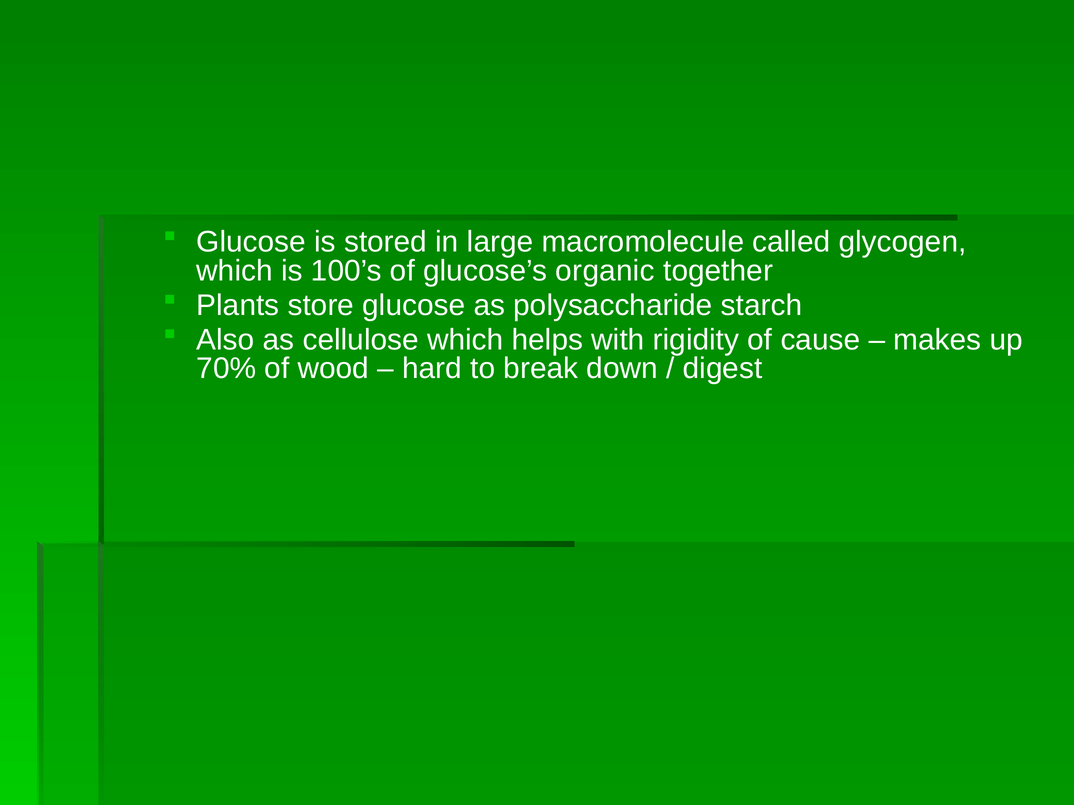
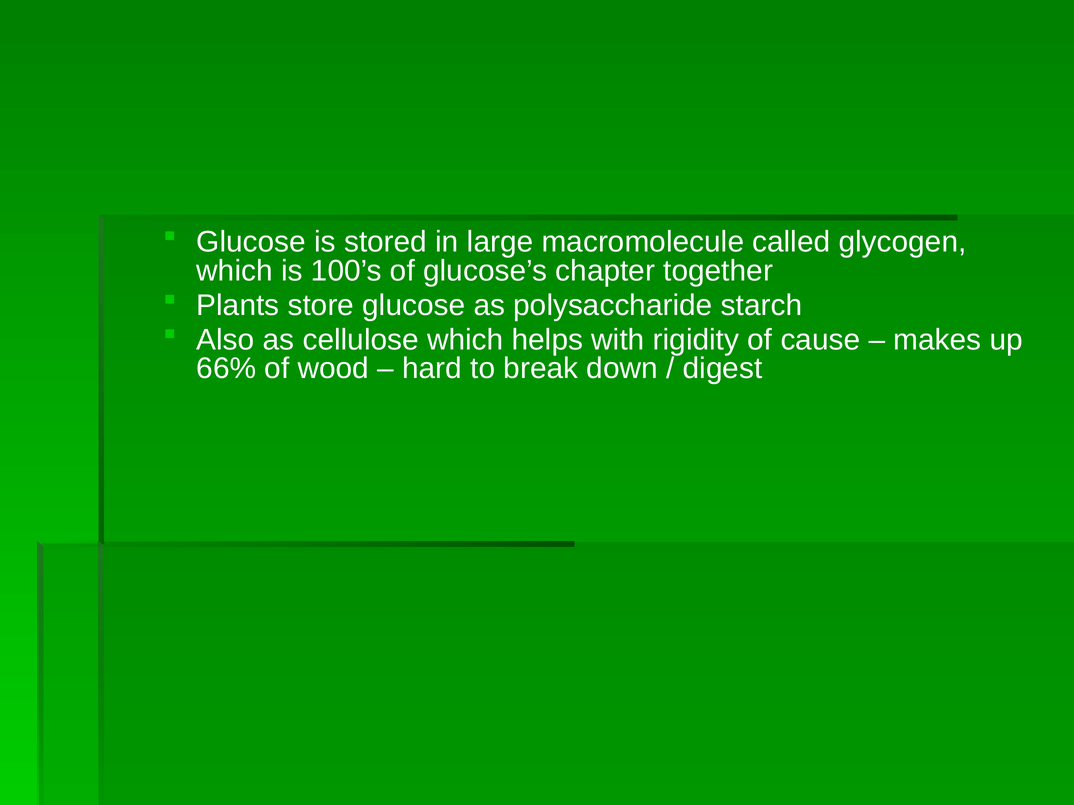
organic: organic -> chapter (605, 271)
70%: 70% -> 66% (226, 369)
